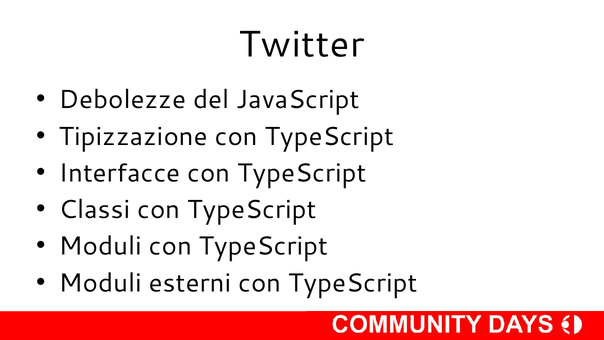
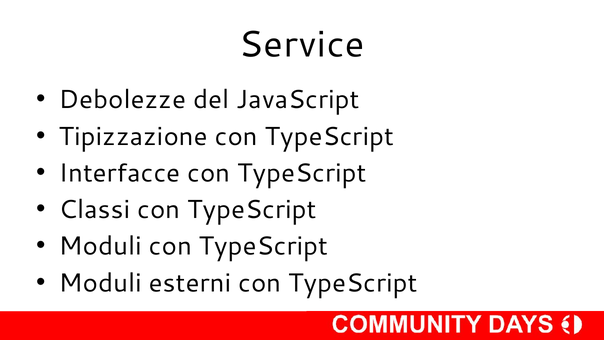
Twitter: Twitter -> Service (302, 44)
